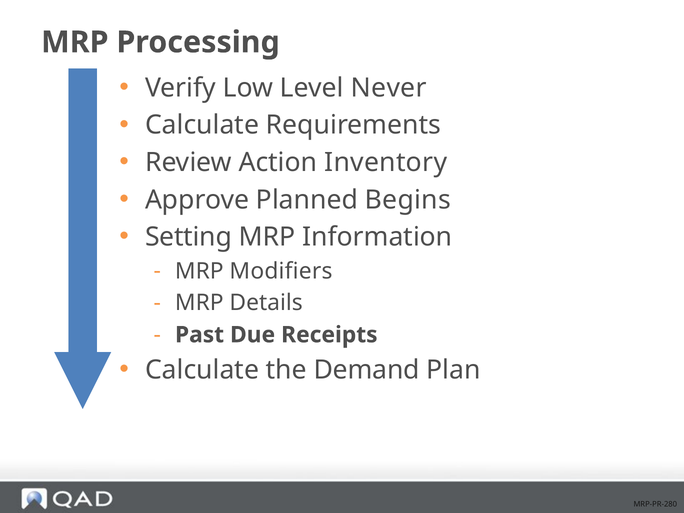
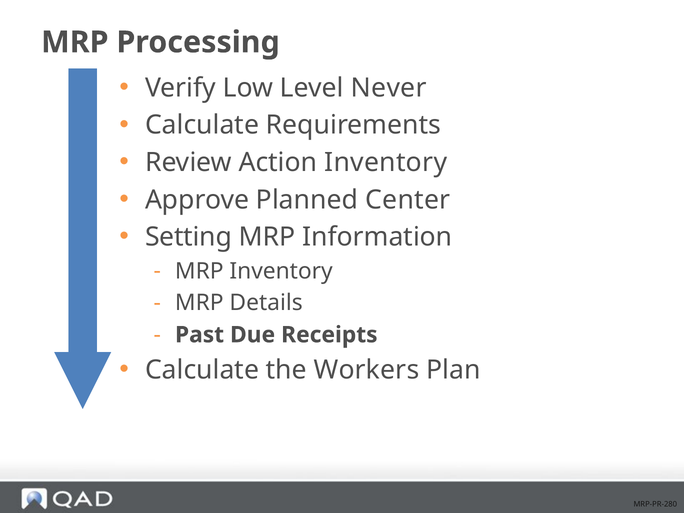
Begins: Begins -> Center (408, 200)
MRP Modifiers: Modifiers -> Inventory (281, 271)
Demand: Demand -> Workers (366, 370)
